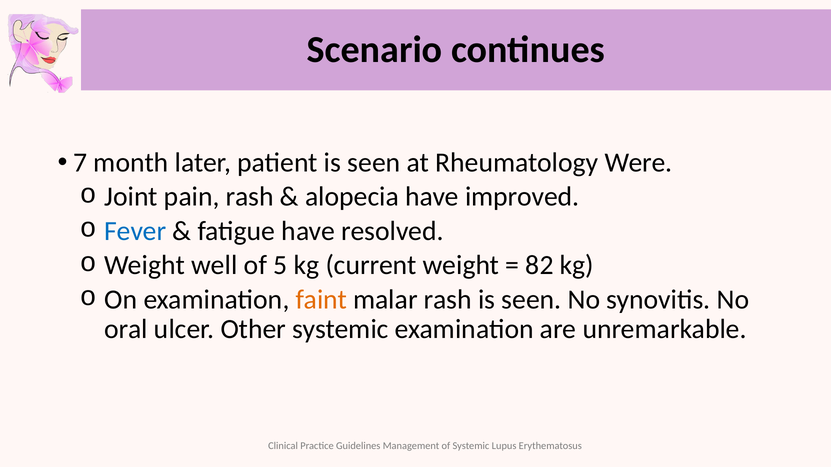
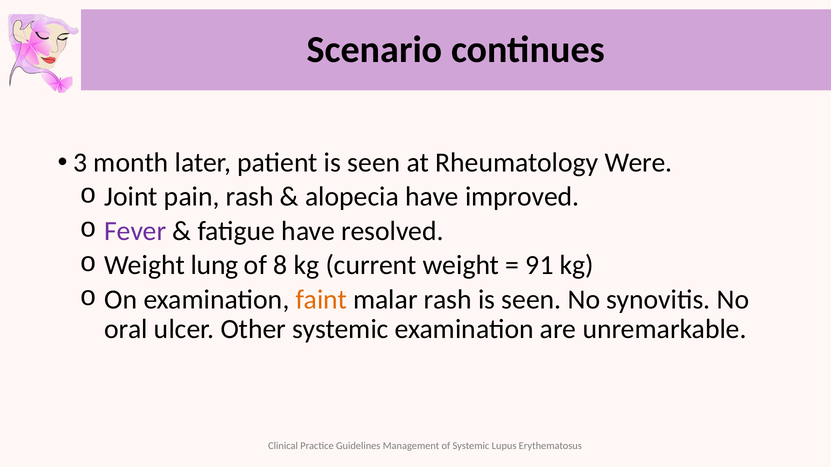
7: 7 -> 3 (80, 163)
Fever colour: blue -> purple (135, 231)
well: well -> lung (215, 265)
5: 5 -> 8 (280, 265)
82: 82 -> 91 (540, 265)
